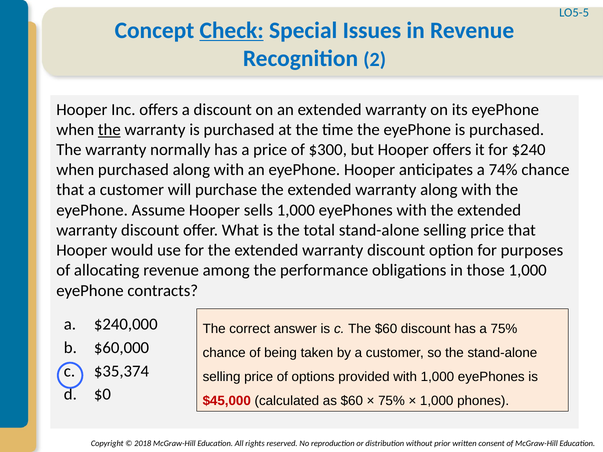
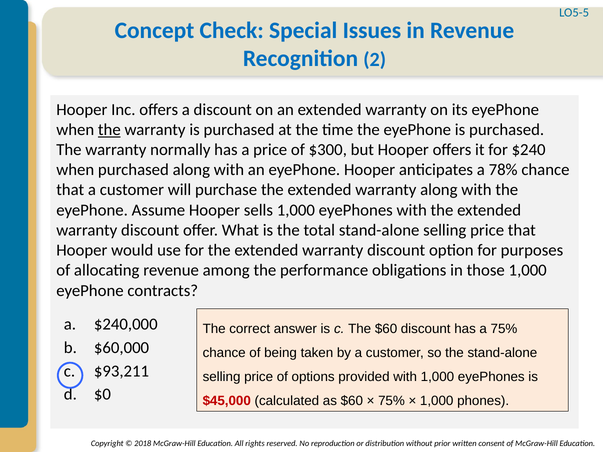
Check underline: present -> none (232, 30)
74%: 74% -> 78% (503, 170)
$35,374: $35,374 -> $93,211 (122, 371)
